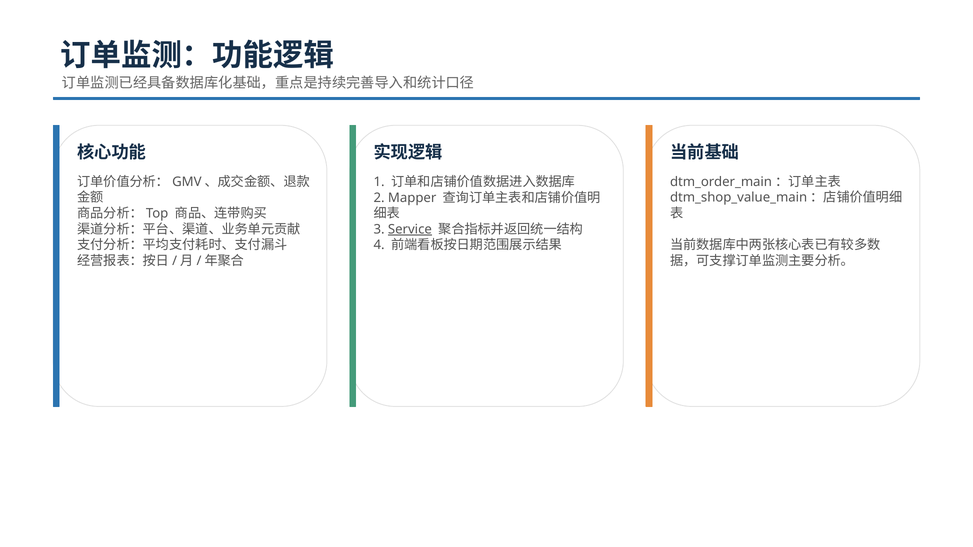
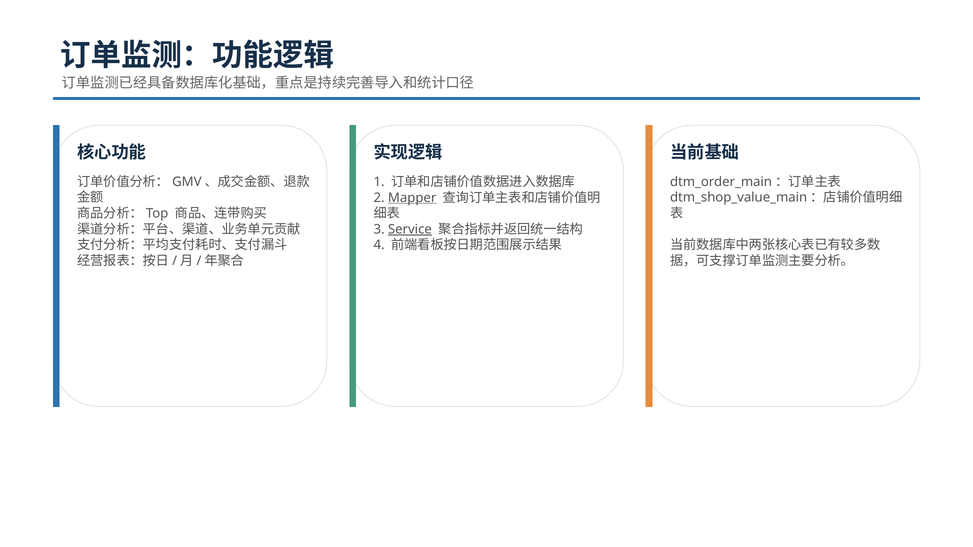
Mapper underline: none -> present (412, 198)
